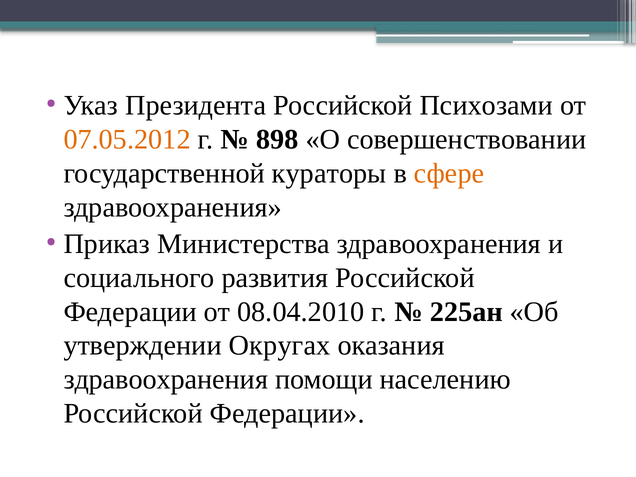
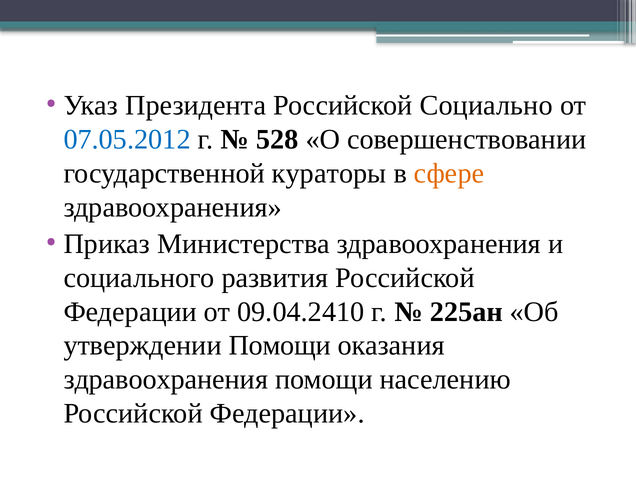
Психозами: Психозами -> Социально (486, 105)
07.05.2012 colour: orange -> blue (127, 139)
898: 898 -> 528 (277, 139)
08.04.2010: 08.04.2010 -> 09.04.2410 (301, 312)
утверждении Округах: Округах -> Помощи (280, 346)
